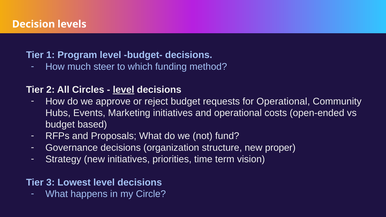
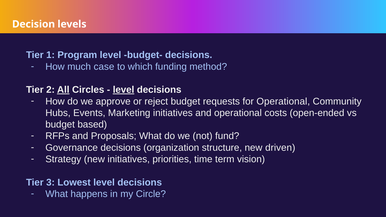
steer: steer -> case (104, 67)
All underline: none -> present (63, 90)
proper: proper -> driven (280, 148)
